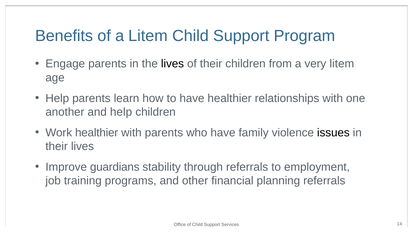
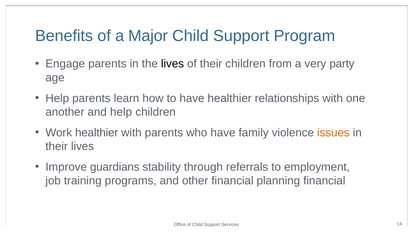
a Litem: Litem -> Major (148, 36)
very litem: litem -> party (342, 64)
issues colour: black -> orange (333, 133)
planning referrals: referrals -> financial (324, 181)
